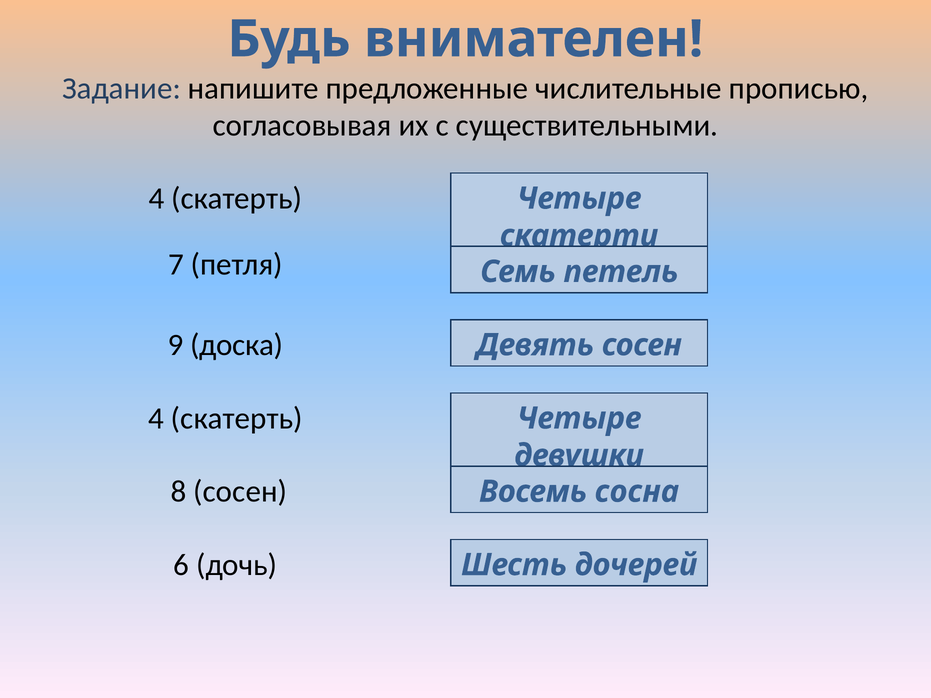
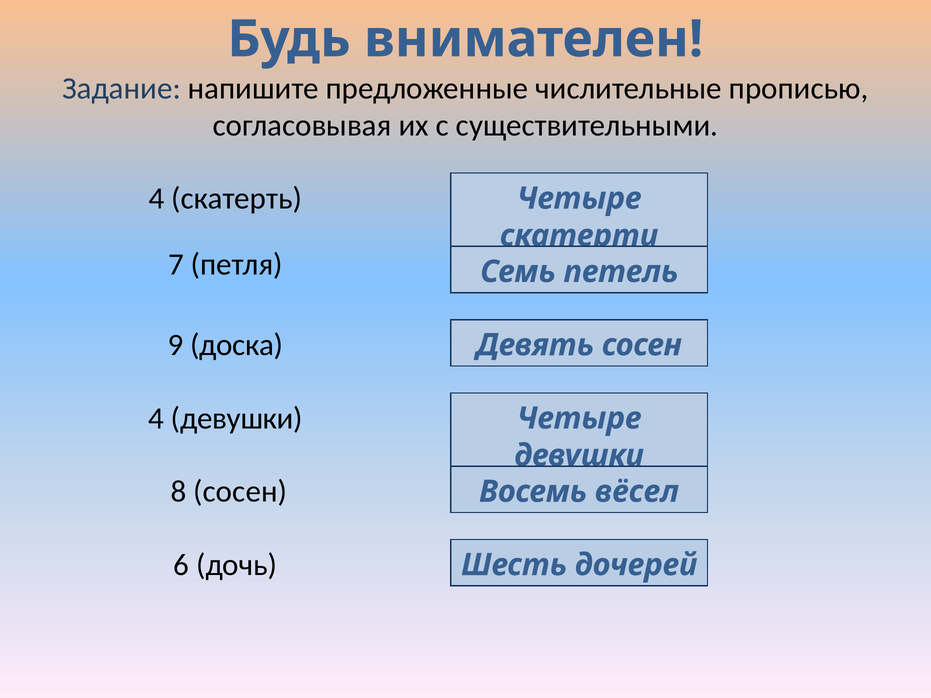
скатерть: скатерть -> девушки (237, 418)
сосна: сосна -> вёсел (637, 492)
